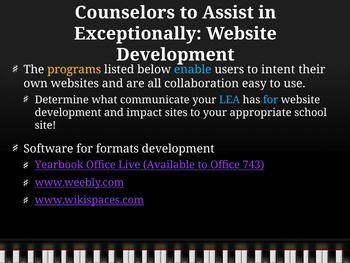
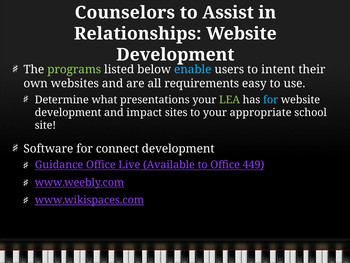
Exceptionally: Exceptionally -> Relationships (138, 34)
programs colour: yellow -> light green (74, 69)
collaboration: collaboration -> requirements (202, 83)
communicate: communicate -> presentations (155, 100)
LEA colour: light blue -> light green (230, 100)
formats: formats -> connect (117, 148)
Yearbook: Yearbook -> Guidance (59, 165)
743: 743 -> 449 (253, 165)
